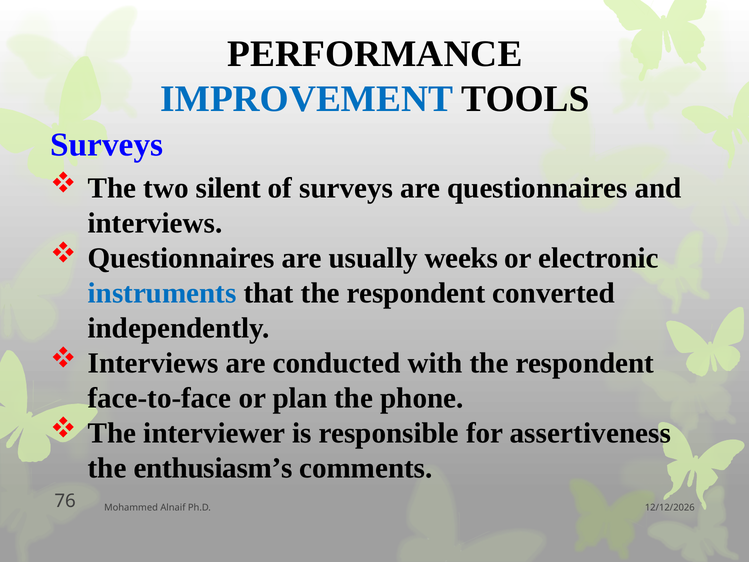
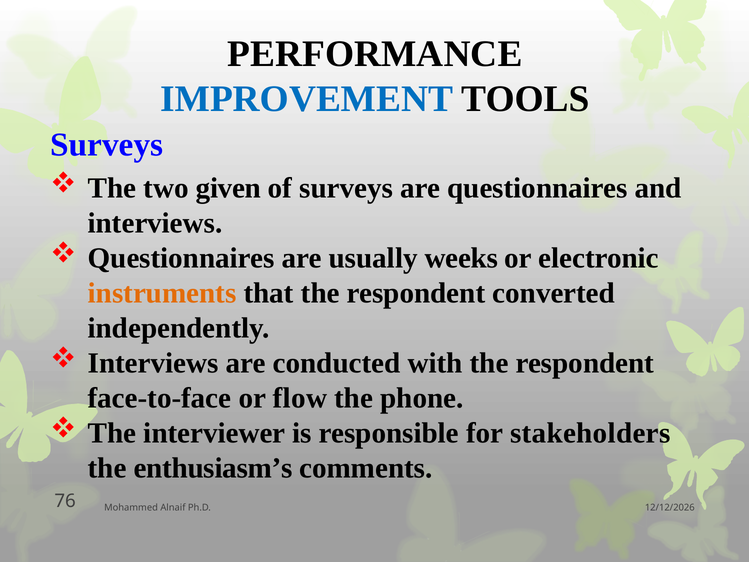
silent: silent -> given (228, 188)
instruments colour: blue -> orange (162, 293)
plan: plan -> flow (300, 398)
assertiveness: assertiveness -> stakeholders (590, 433)
